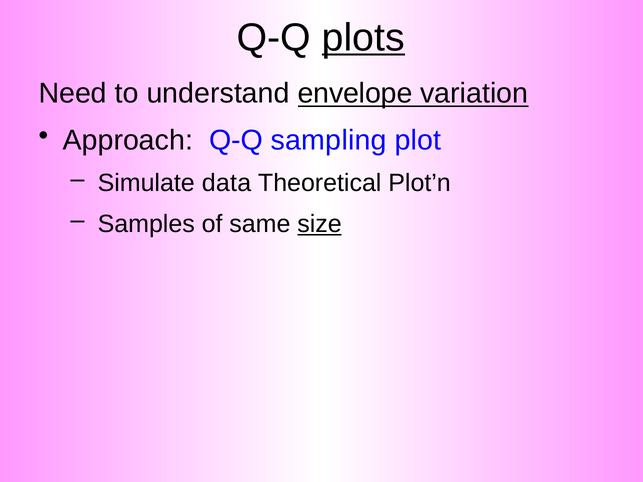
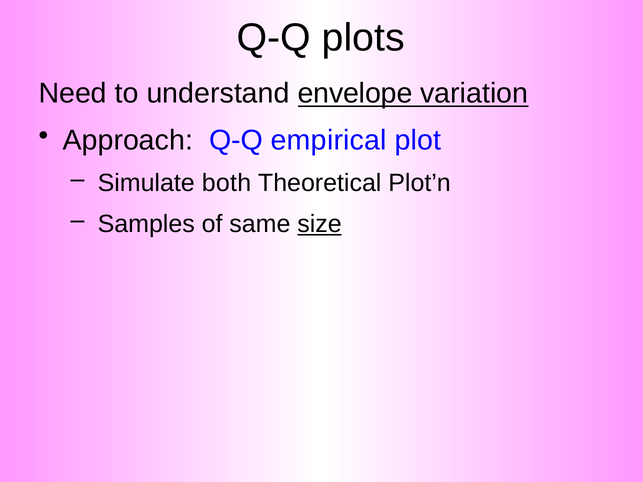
plots underline: present -> none (363, 38)
sampling: sampling -> empirical (329, 140)
data: data -> both (226, 183)
